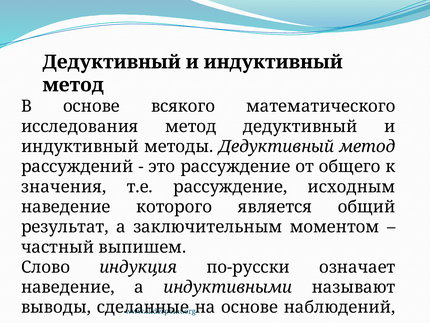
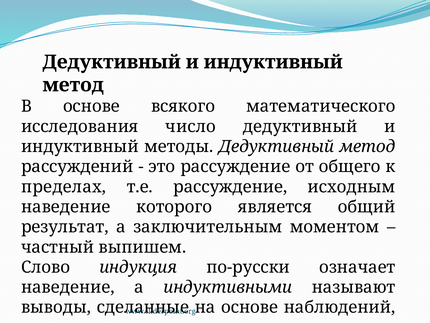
исследования метод: метод -> число (191, 126)
значения: значения -> пределах (64, 187)
